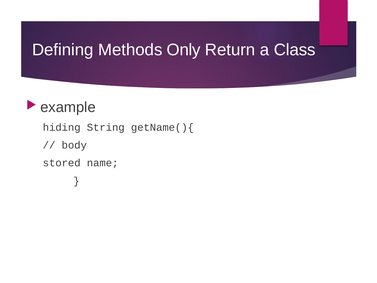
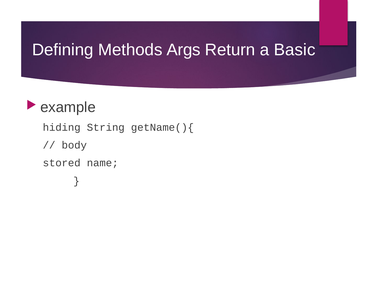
Only: Only -> Args (184, 50)
Class: Class -> Basic (295, 50)
